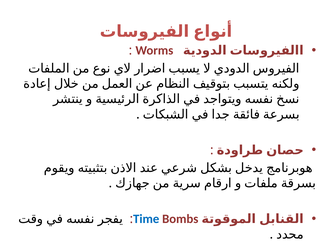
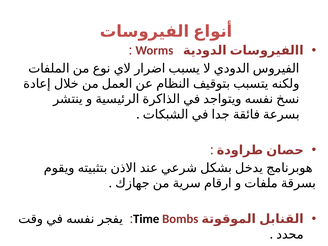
Time colour: blue -> black (146, 219)
